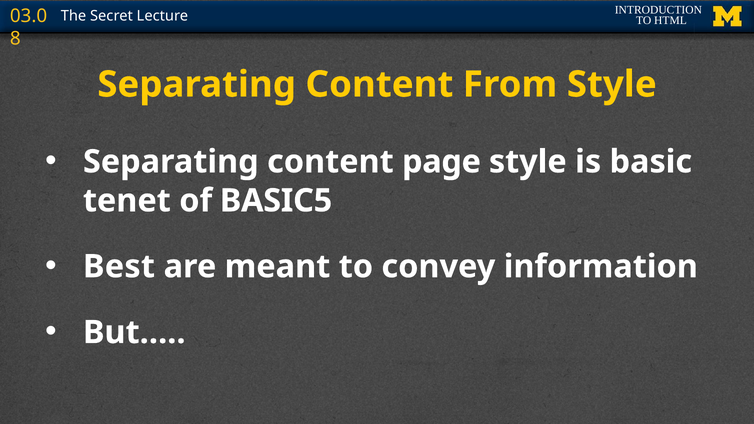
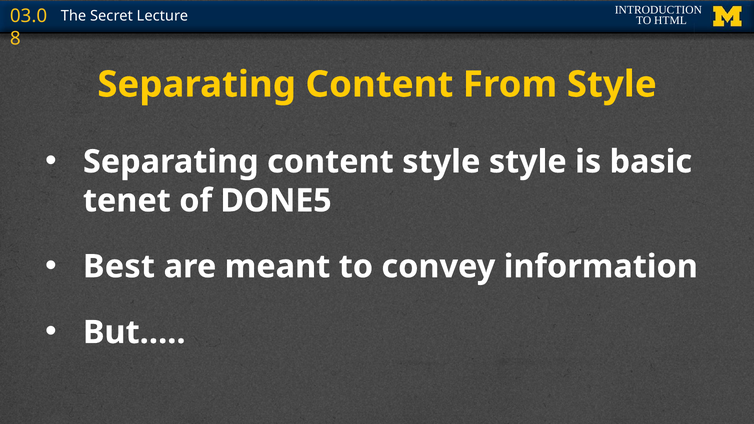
content page: page -> style (441, 162)
BASIC5: BASIC5 -> DONE5 (276, 201)
